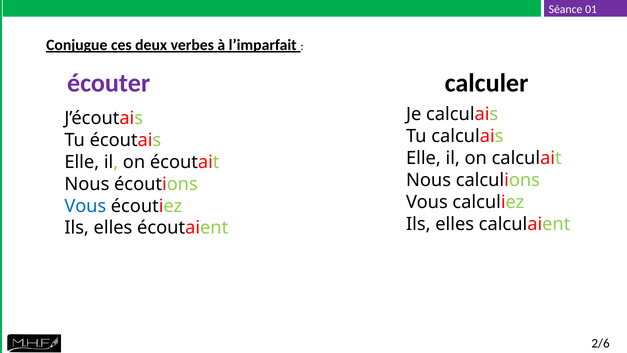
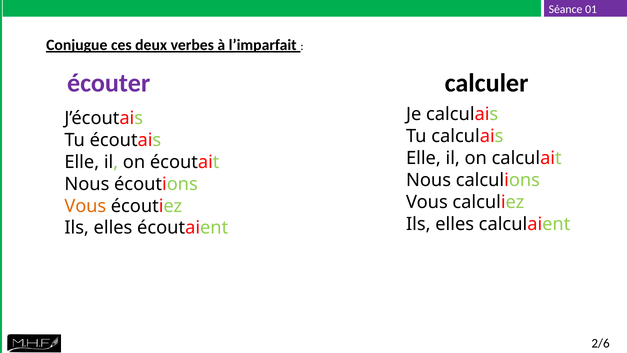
Vous colour: blue -> orange (85, 206)
